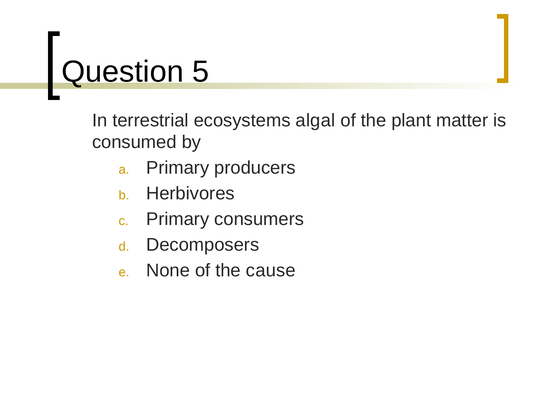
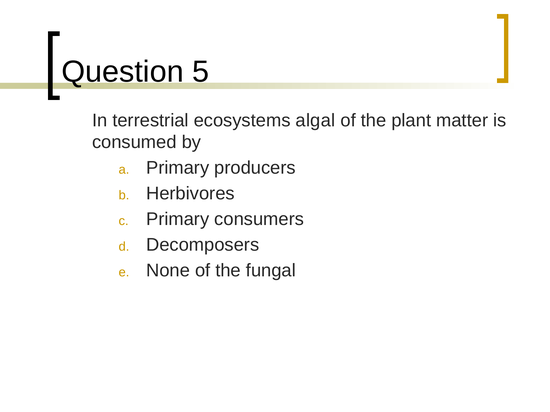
cause: cause -> fungal (271, 271)
